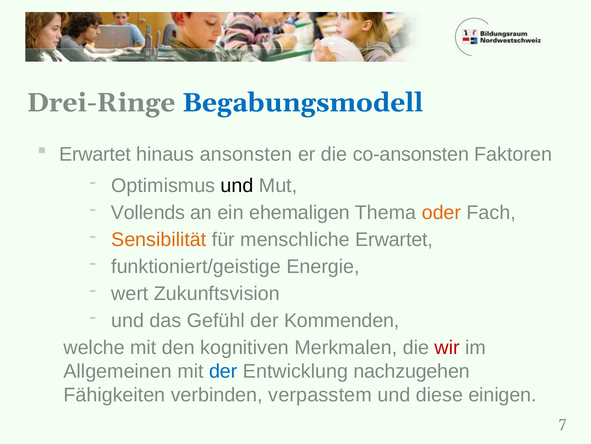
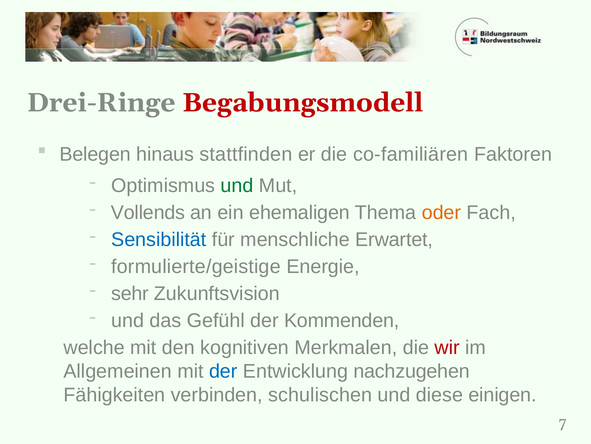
Begabungsmodell colour: blue -> red (303, 102)
Erwartet: Erwartet -> Belegen (95, 154)
ansonsten: ansonsten -> stattfinden (246, 154)
co-ansonsten: co-ansonsten -> co-familiären (411, 154)
und colour: black -> green (237, 185)
Sensibilität colour: orange -> blue (159, 239)
funktioniert/geistige: funktioniert/geistige -> formulierte/geistige (196, 266)
wert: wert -> sehr (130, 293)
verpasstem: verpasstem -> schulischen (320, 394)
